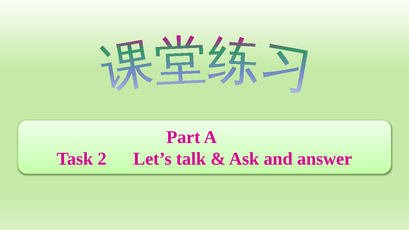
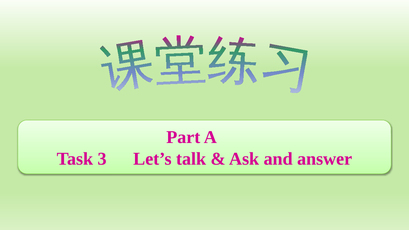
2: 2 -> 3 (102, 159)
